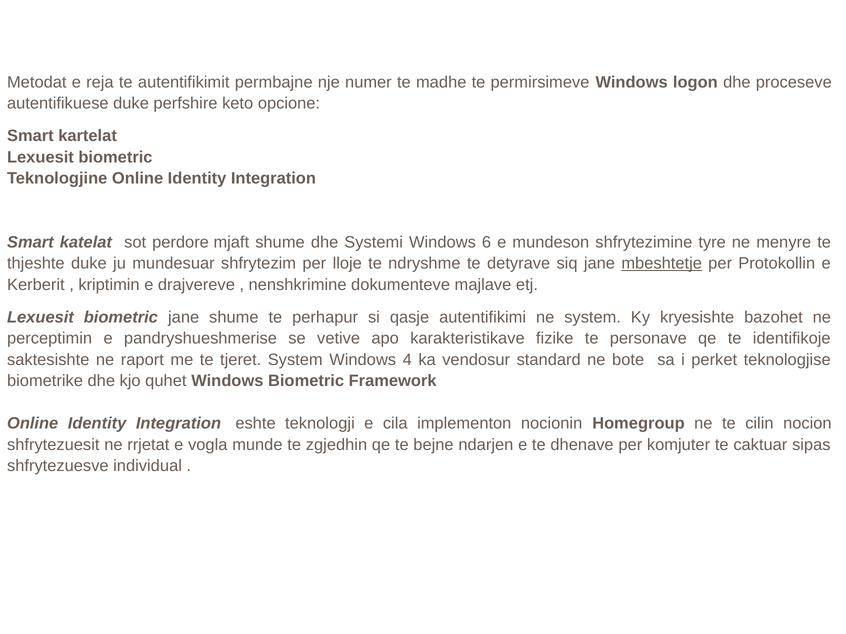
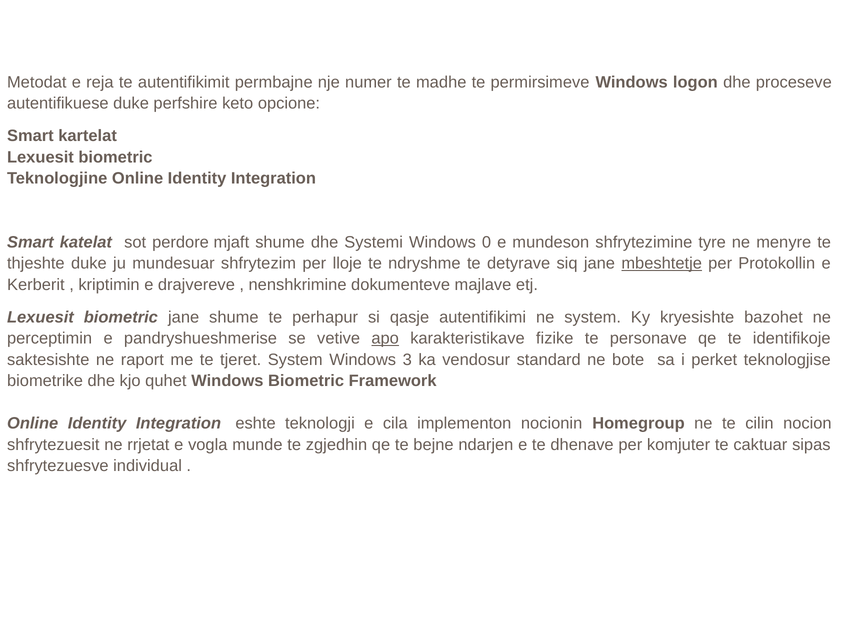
6: 6 -> 0 (487, 242)
apo underline: none -> present (385, 339)
4: 4 -> 3 (407, 360)
